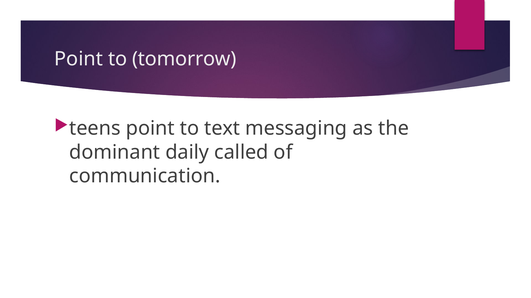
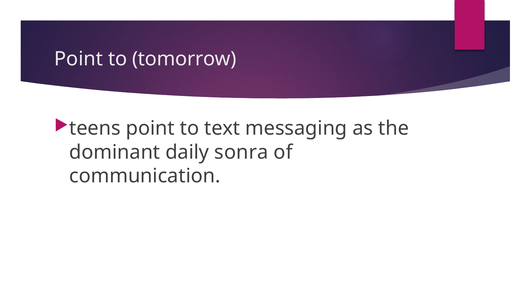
called: called -> sonra (241, 153)
